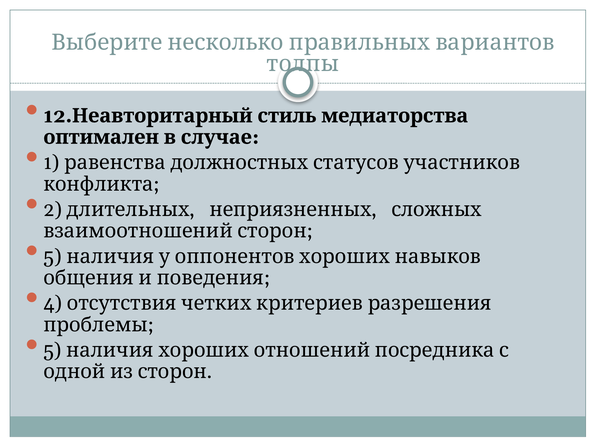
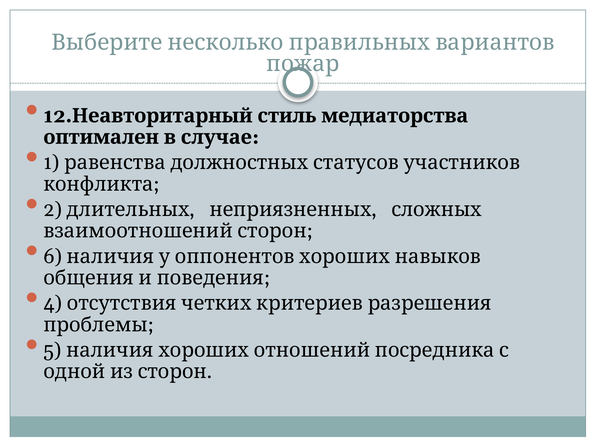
толпы: толпы -> пожар (303, 64)
5: 5 -> 6 (53, 257)
